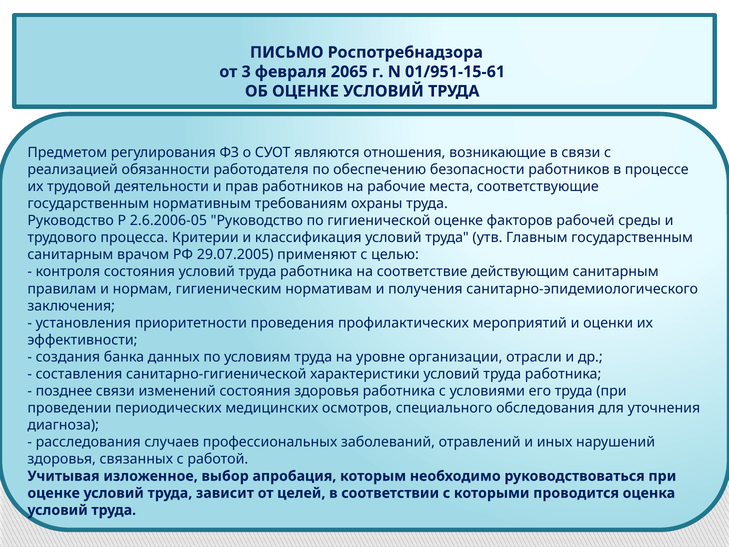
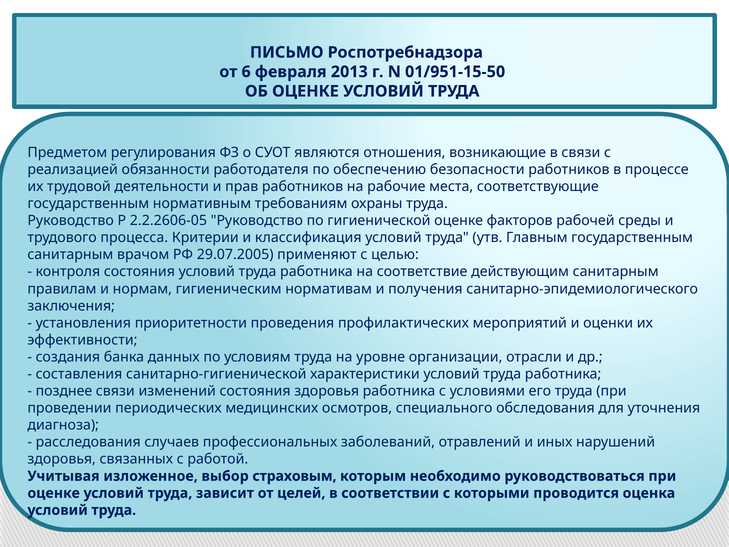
3: 3 -> 6 (246, 72)
2065: 2065 -> 2013 (349, 72)
01/951-15-61: 01/951-15-61 -> 01/951-15-50 (455, 72)
2.6.2006-05: 2.6.2006-05 -> 2.2.2606-05 (168, 221)
апробация: апробация -> страховым (294, 476)
